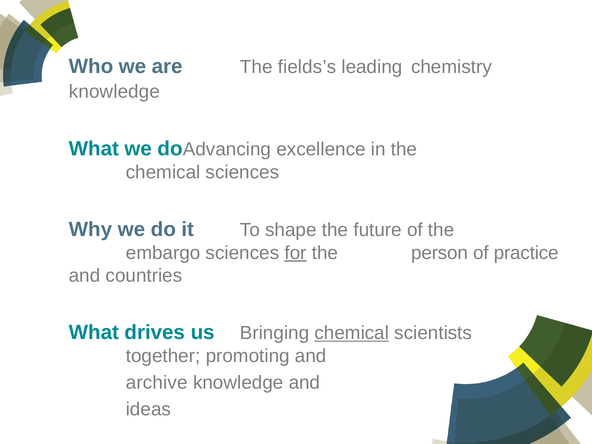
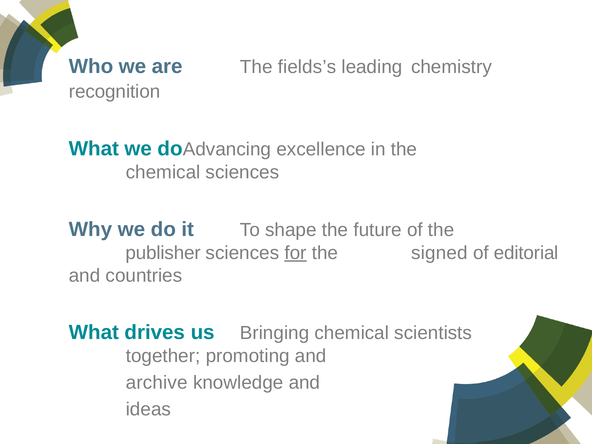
knowledge: knowledge -> recognition (115, 91)
embargo: embargo -> publisher (163, 253)
person: person -> signed (439, 253)
practice: practice -> editorial (526, 253)
chemical underline: present -> none (352, 333)
